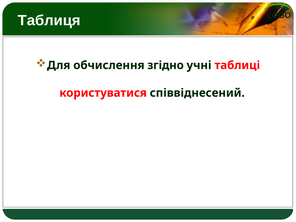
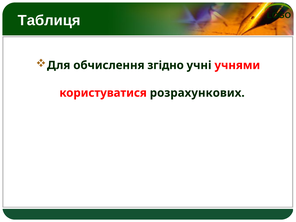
таблиці: таблиці -> учнями (237, 65)
співвіднесений: співвіднесений -> розрахункових (197, 93)
